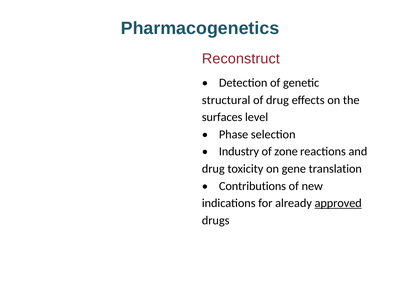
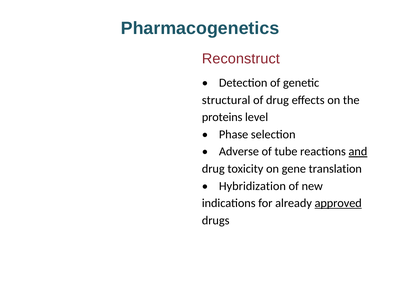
surfaces: surfaces -> proteins (222, 117)
Industry: Industry -> Adverse (239, 152)
zone: zone -> tube (286, 152)
and underline: none -> present (358, 152)
Contributions: Contributions -> Hybridization (252, 186)
